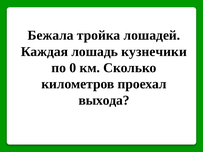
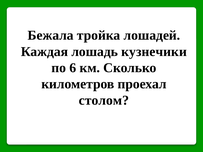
0: 0 -> 6 (73, 68)
выхода: выхода -> столом (104, 100)
